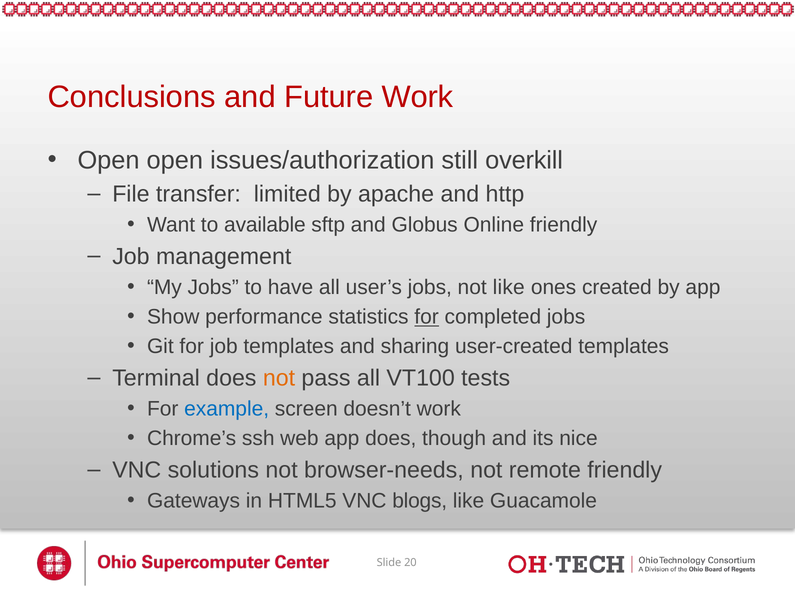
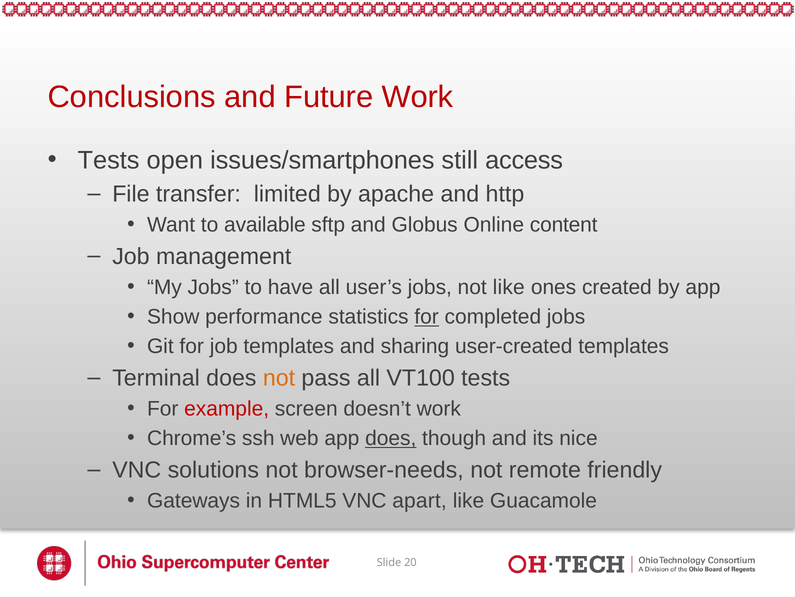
Open: Open -> Tests (109, 160)
issues/authorization: issues/authorization -> issues/smartphones (322, 160)
overkill: overkill -> access (524, 160)
Online friendly: friendly -> content (564, 225)
example colour: blue -> red (227, 408)
does underline: none -> present (391, 438)
blogs: blogs -> apart (420, 500)
